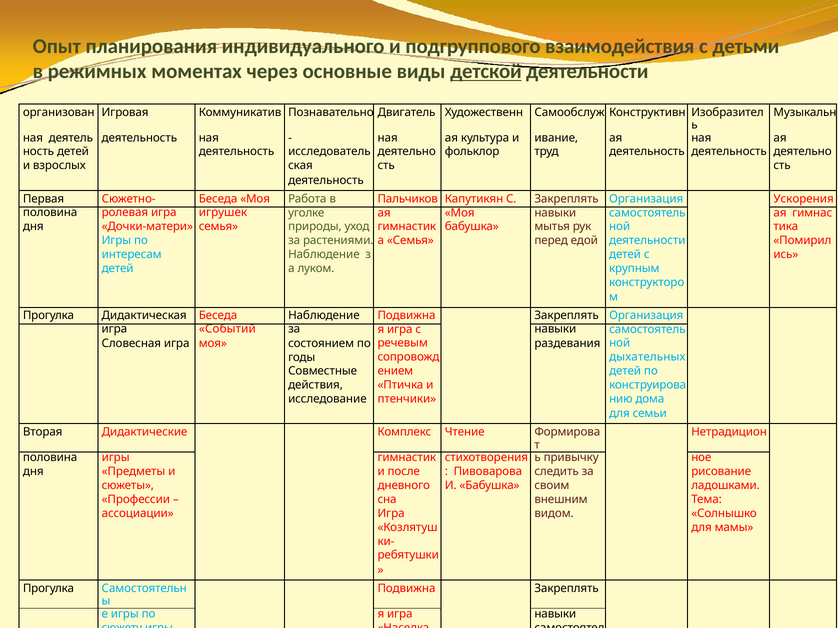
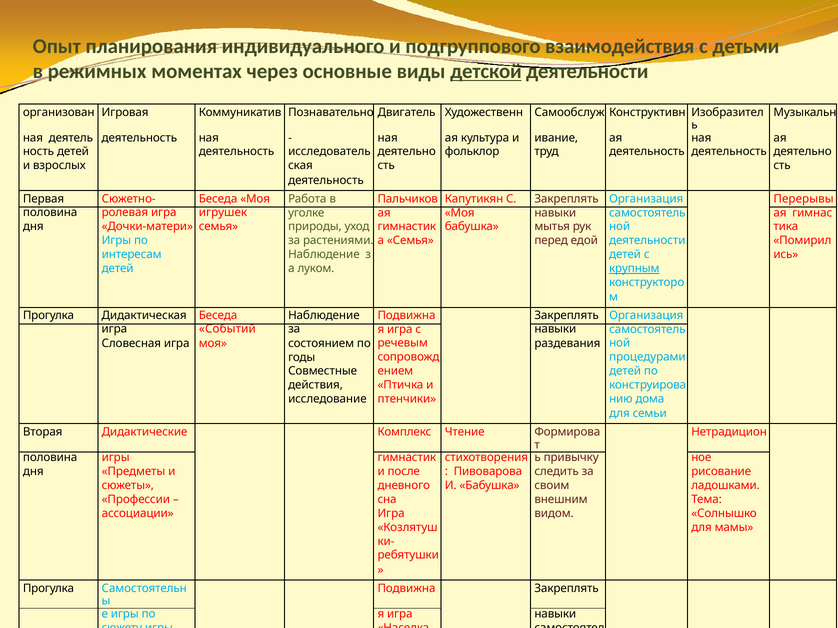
Ускорения: Ускорения -> Перерывы (804, 199)
крупным underline: none -> present (634, 269)
дыхательных: дыхательных -> процедурами (647, 357)
